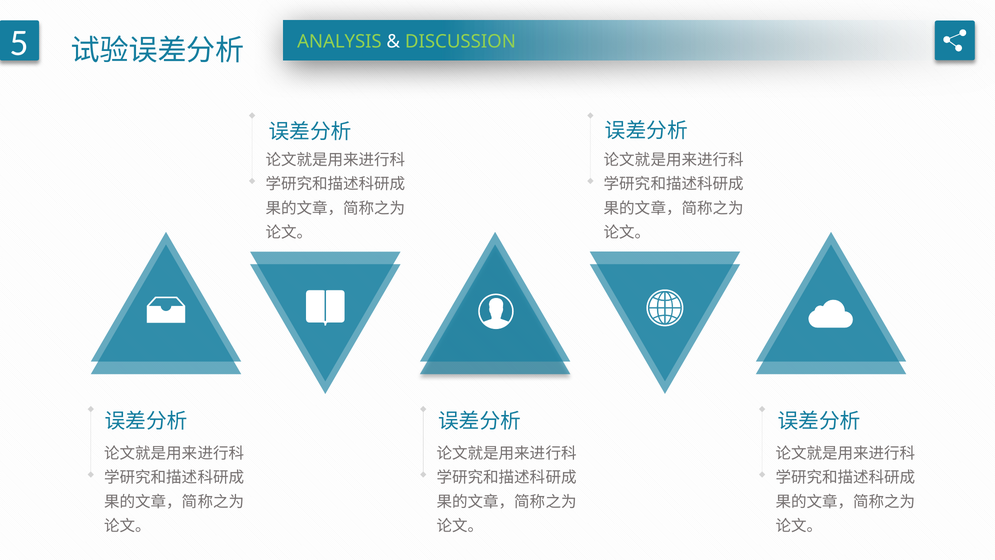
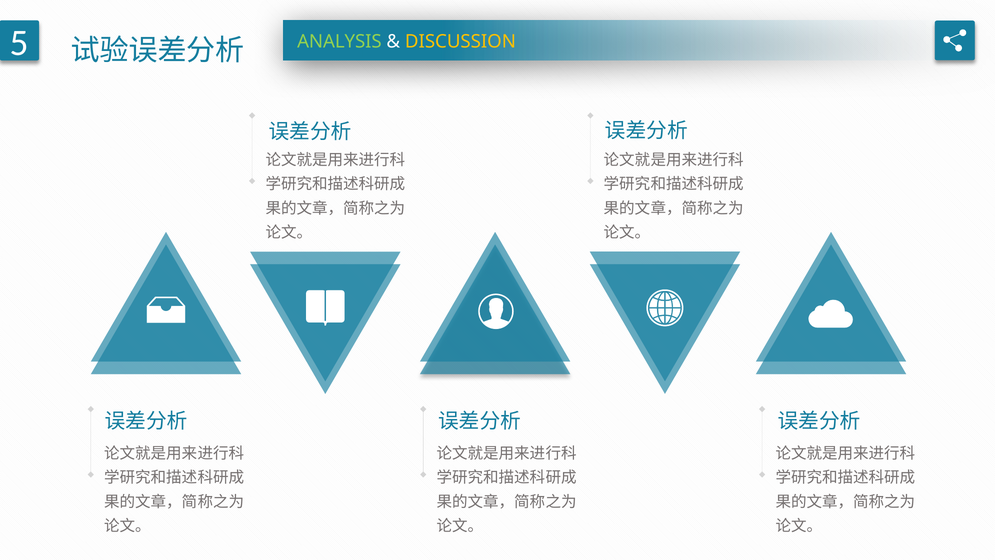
DISCUSSION colour: light green -> yellow (460, 42)
